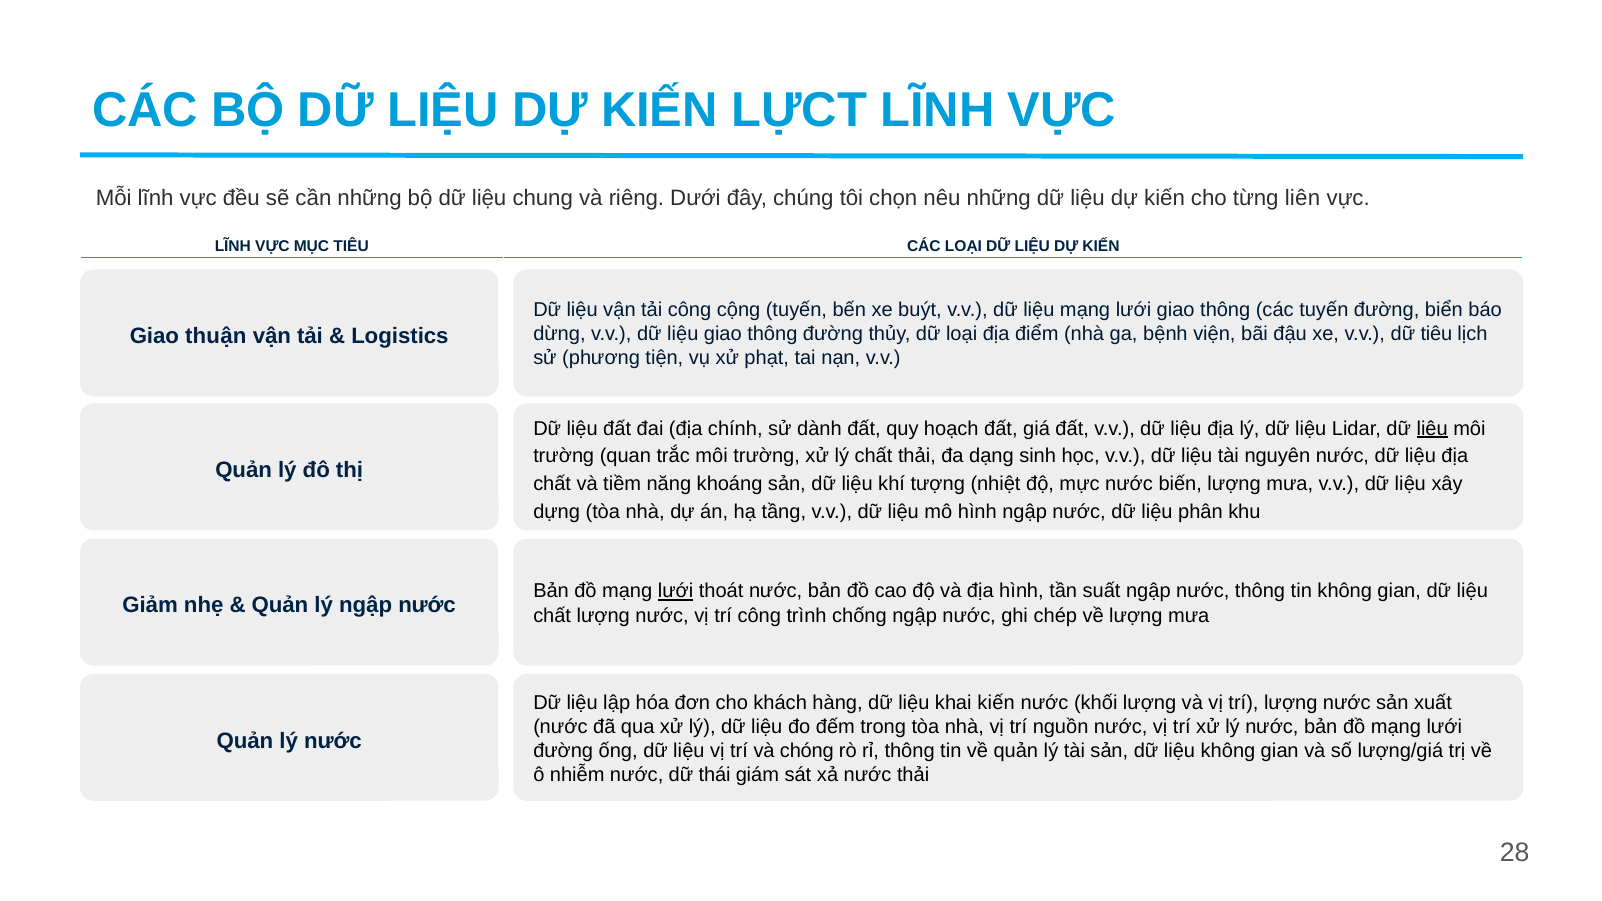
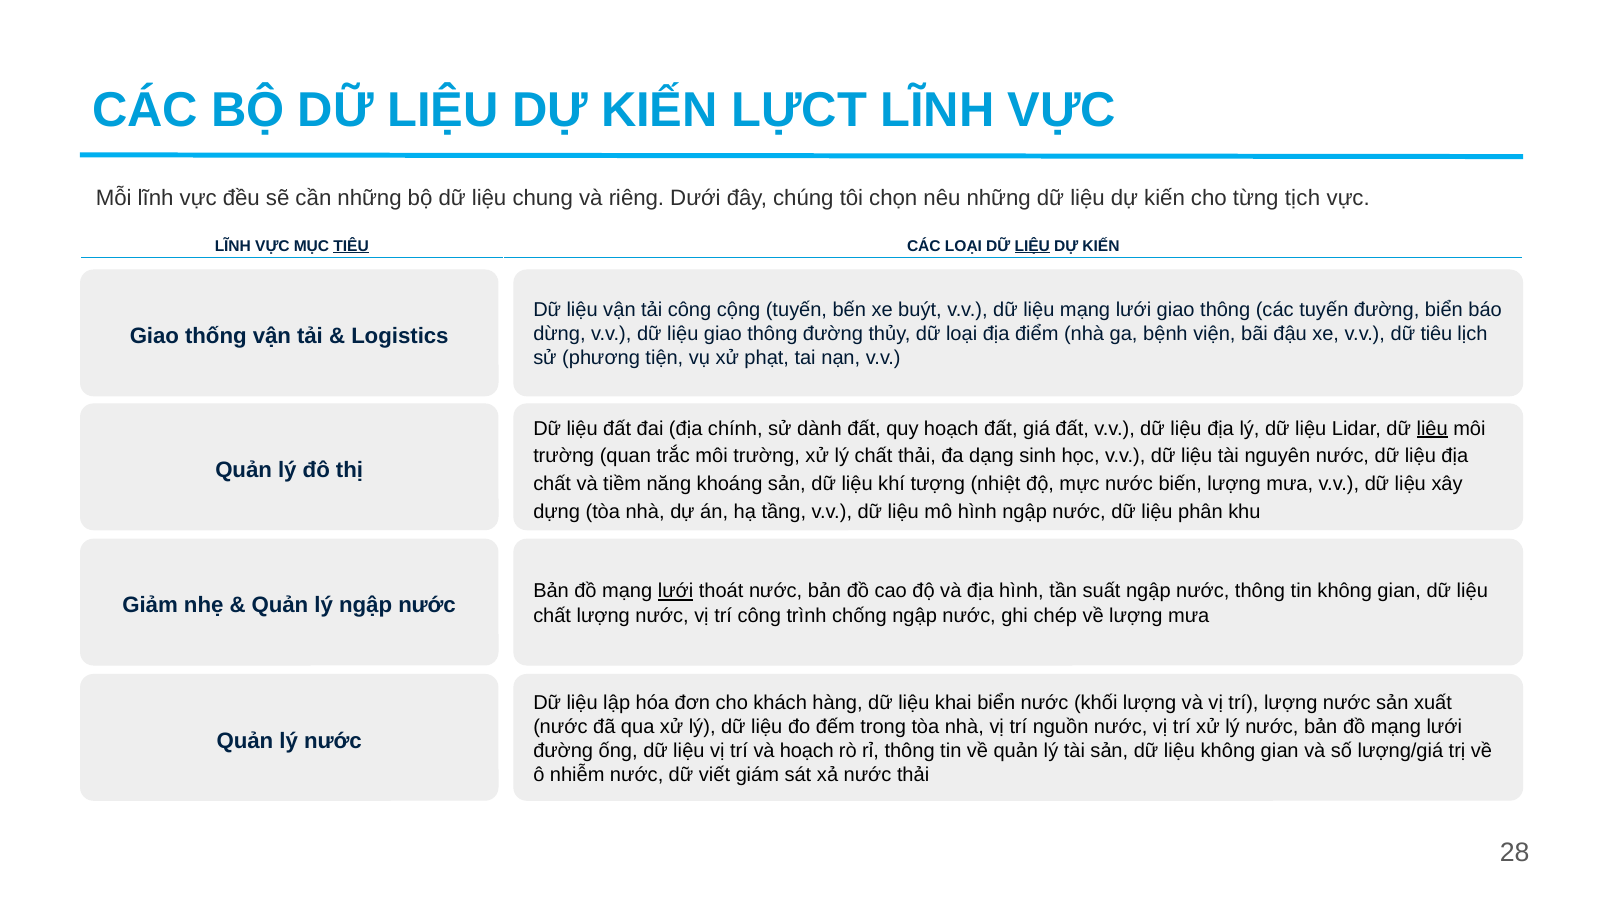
liên: liên -> tịch (1302, 198)
TIÊU underline: none -> present (351, 246)
LIỆU underline: none -> present (1032, 246)
thuận: thuận -> thống (216, 336)
khai kiến: kiến -> biển (996, 703)
và chóng: chóng -> hoạch (807, 751)
thái: thái -> viết (715, 775)
